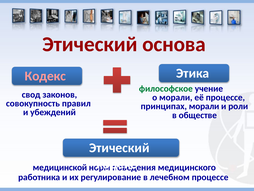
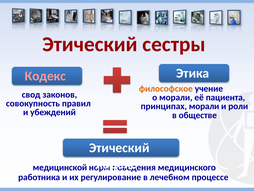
основа: основа -> сестры (174, 44)
философское colour: green -> orange (166, 88)
её процессе: процессе -> пациента (225, 97)
